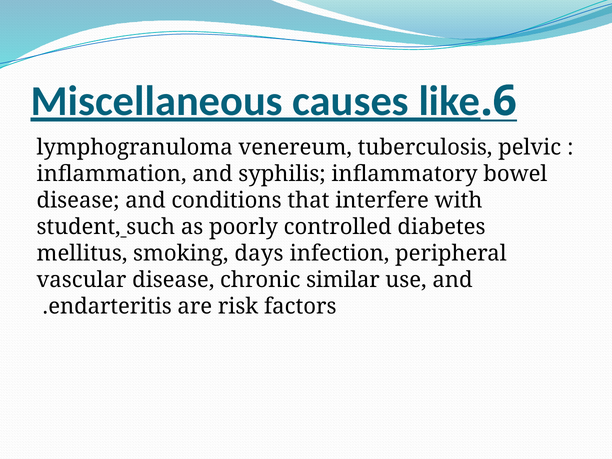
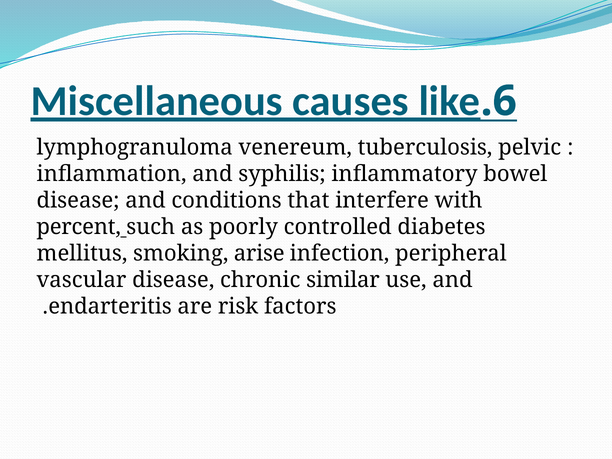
student: student -> percent (79, 227)
days: days -> arise (259, 253)
